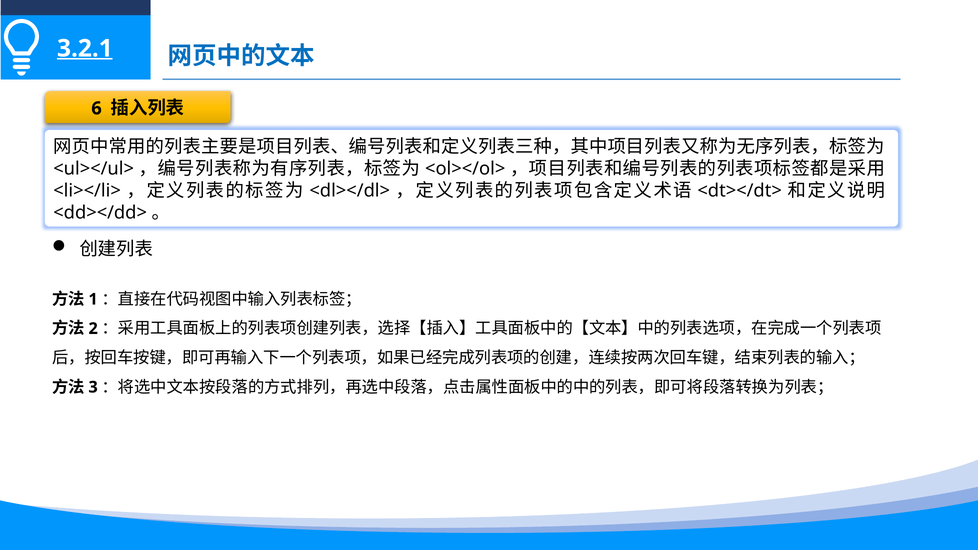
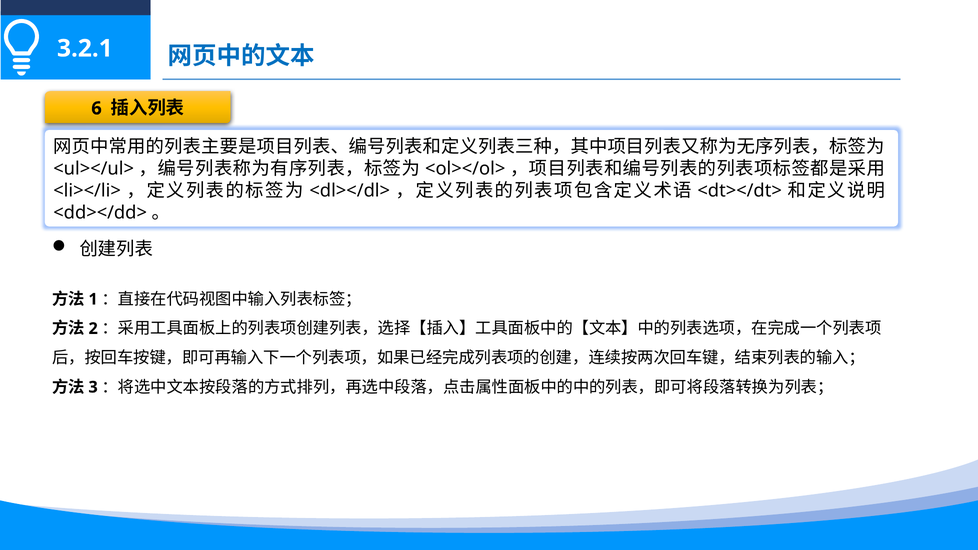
3.2.1 underline: present -> none (85, 48)
